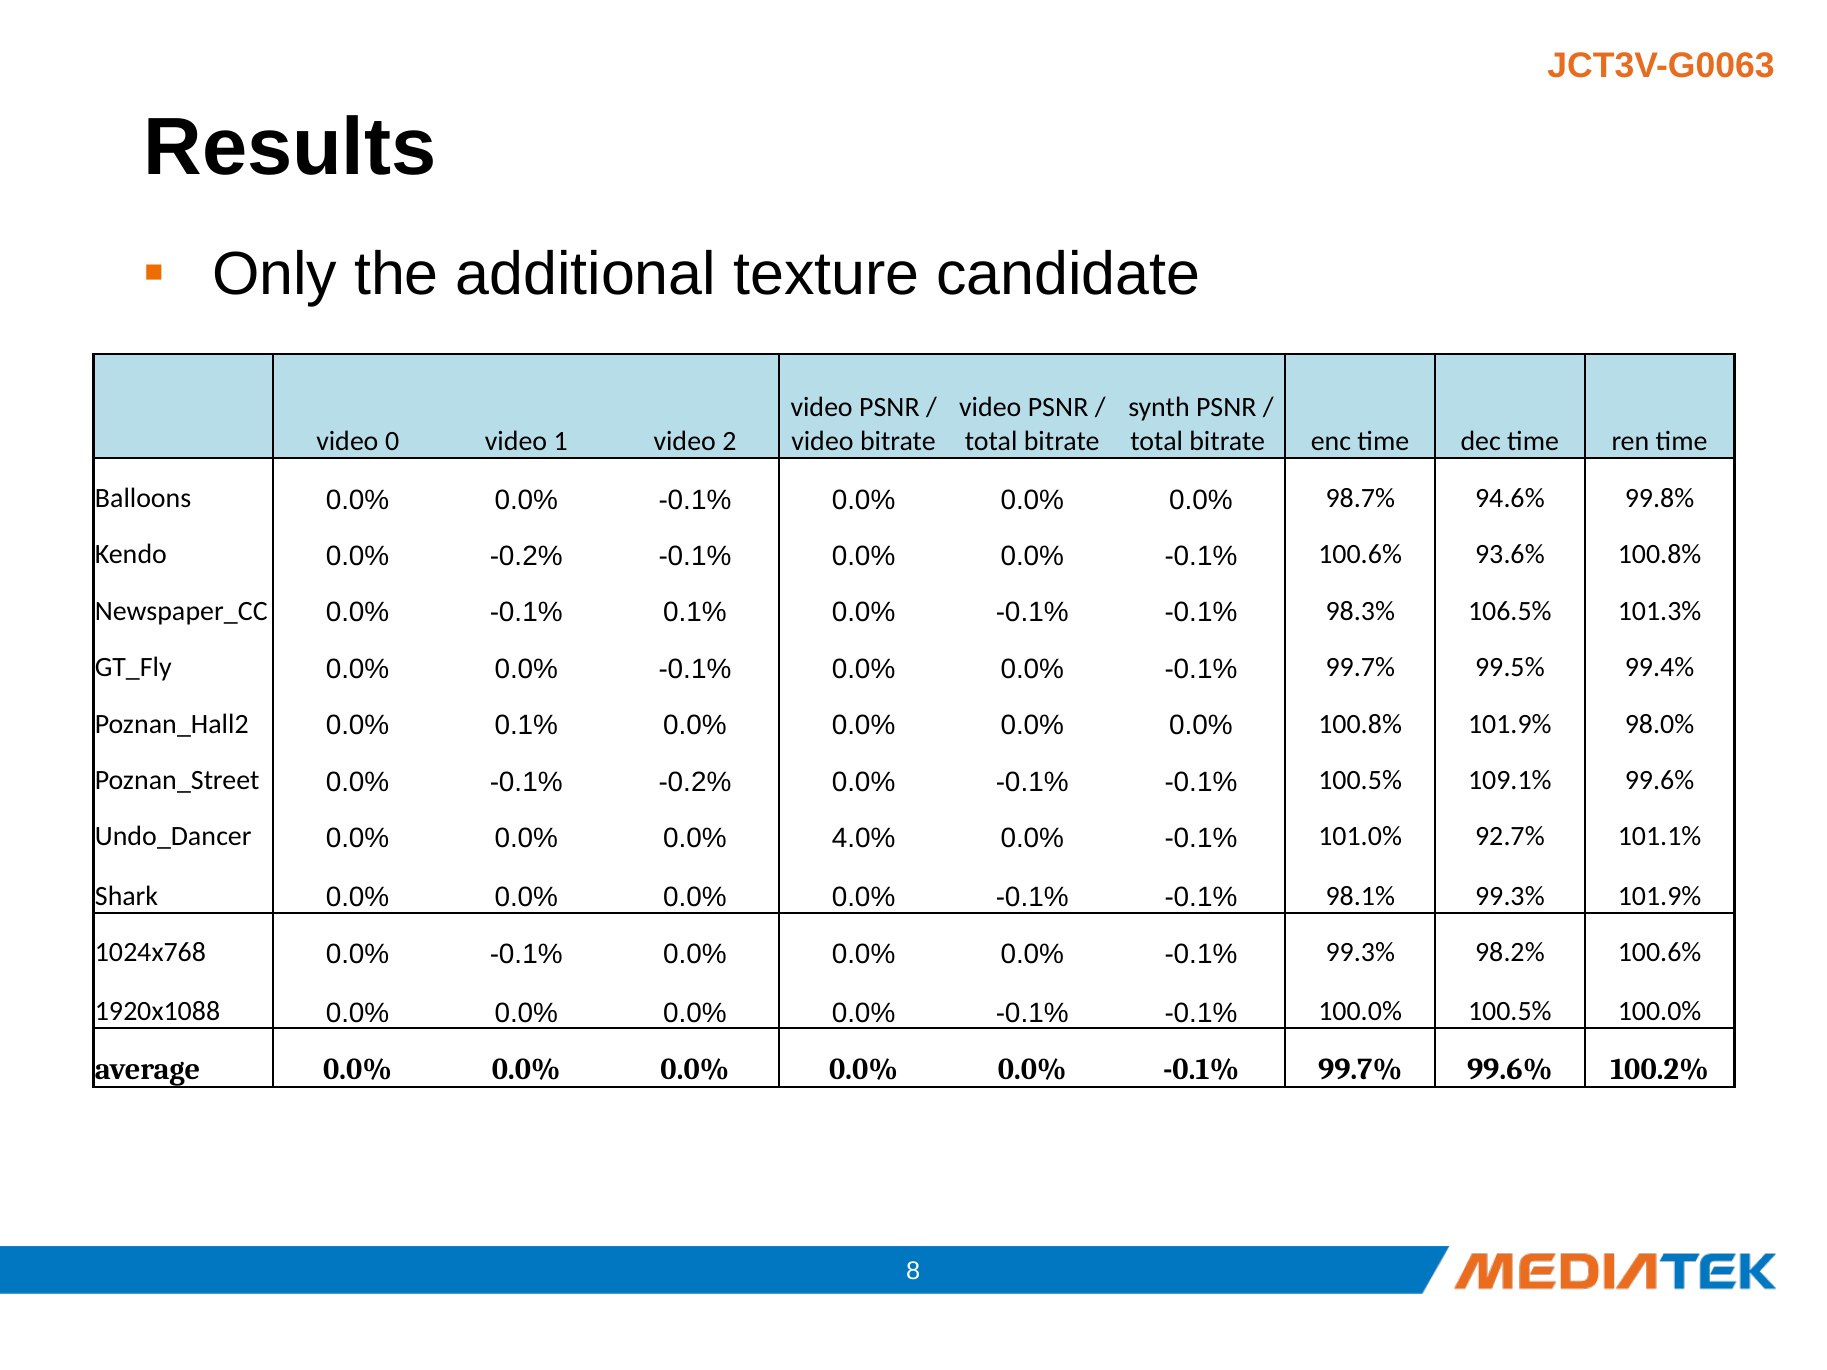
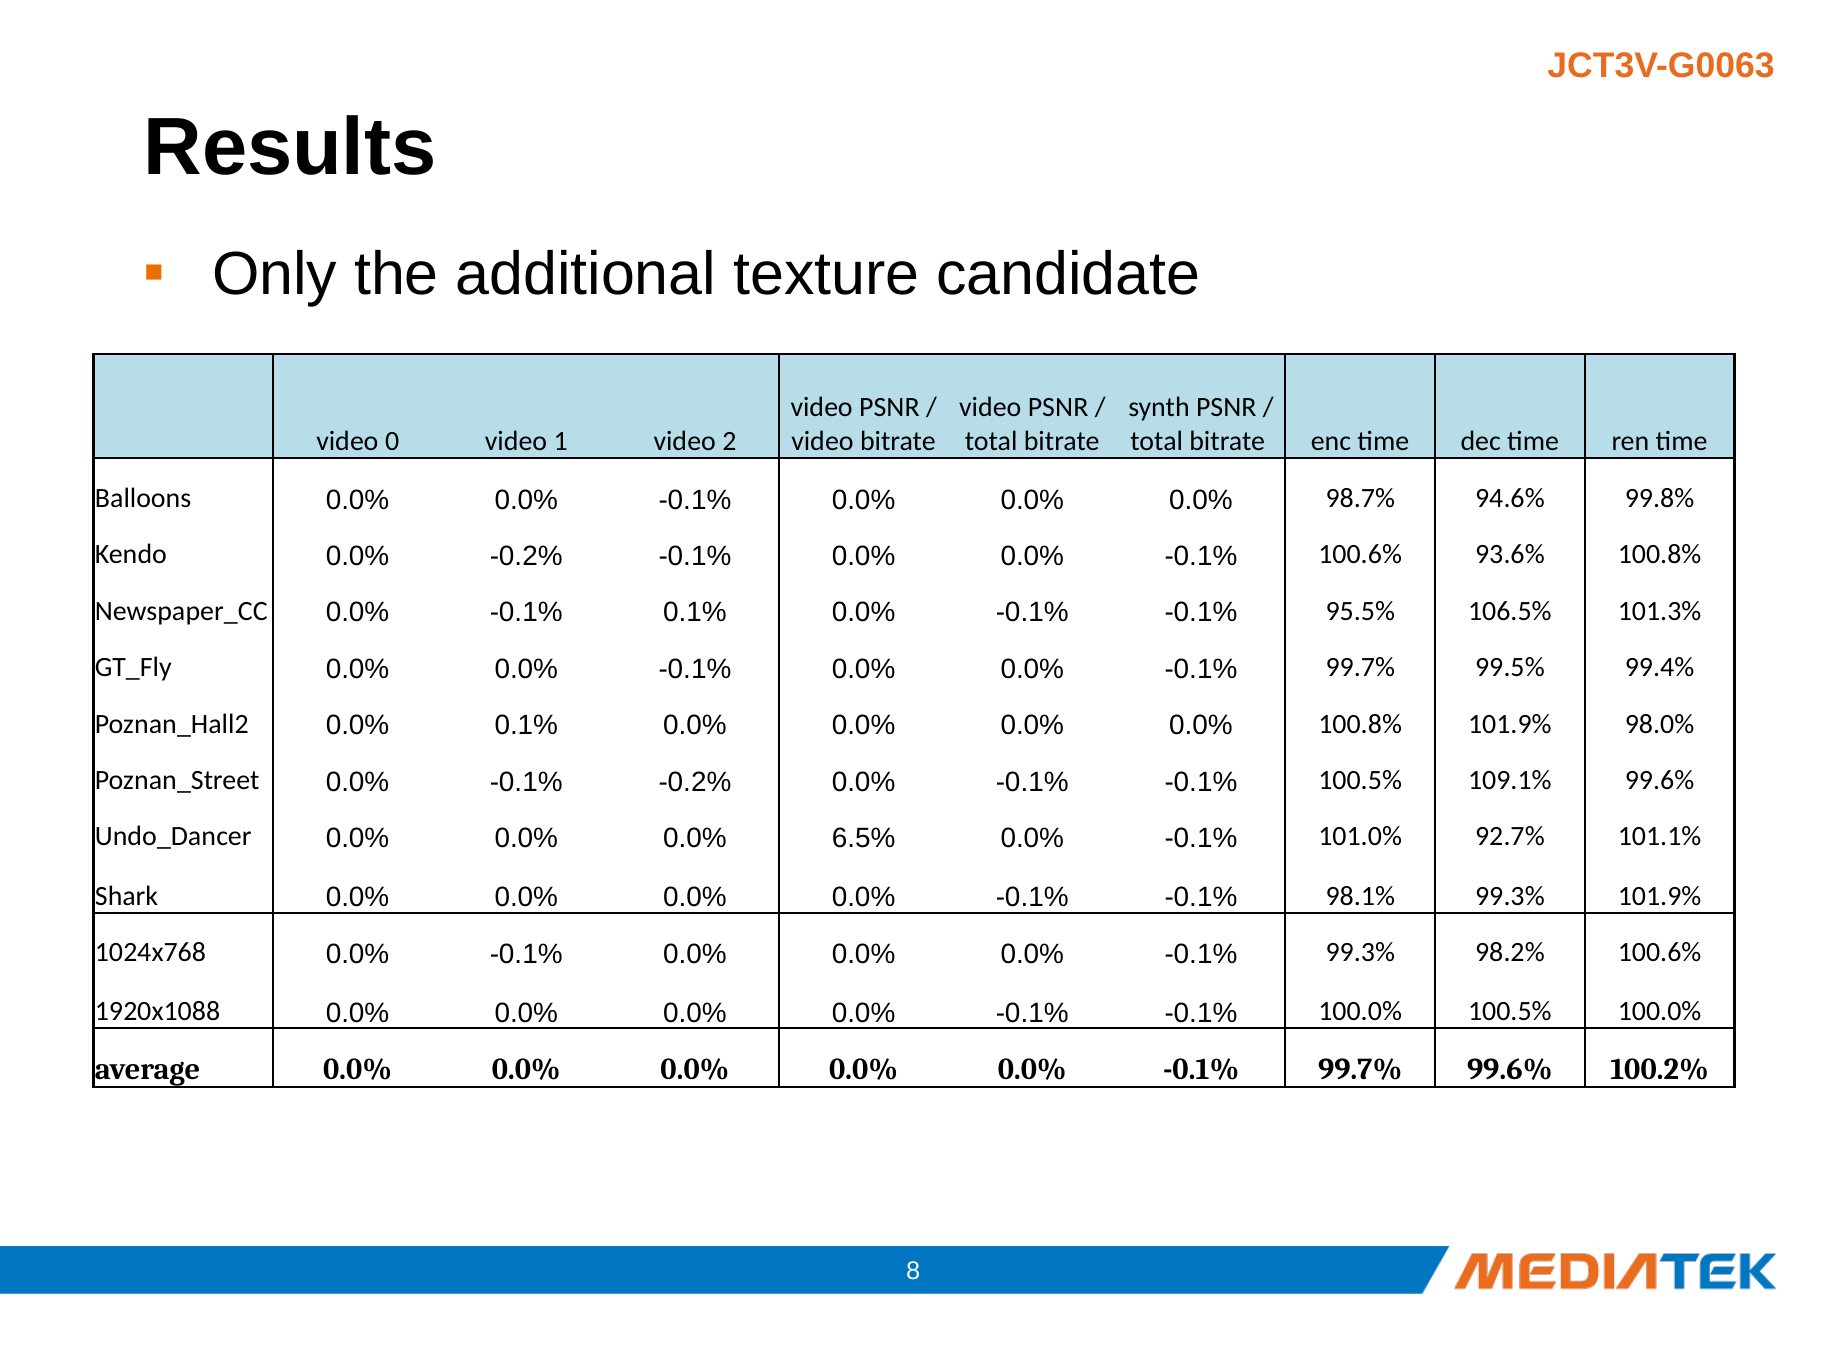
98.3%: 98.3% -> 95.5% (1360, 611)
4.0%: 4.0% -> 6.5% (864, 839)
